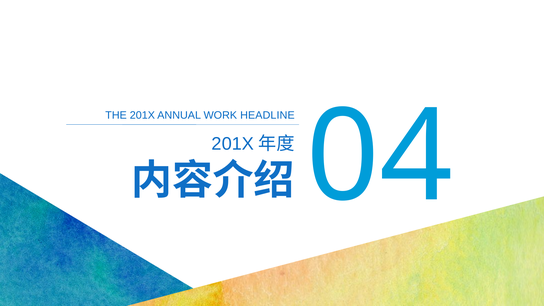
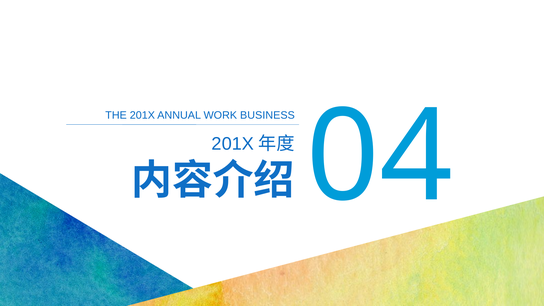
HEADLINE: HEADLINE -> BUSINESS (267, 115)
